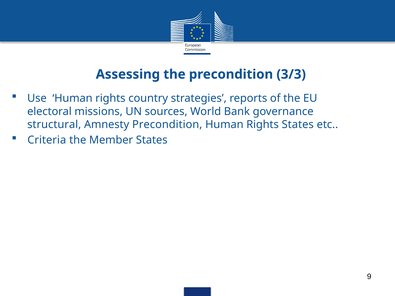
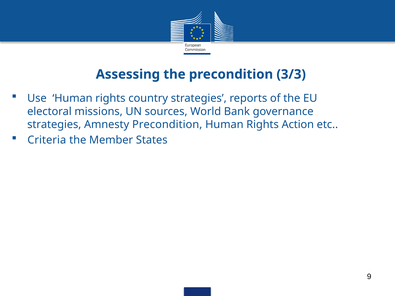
structural: structural -> strategies (54, 125)
Rights States: States -> Action (298, 125)
